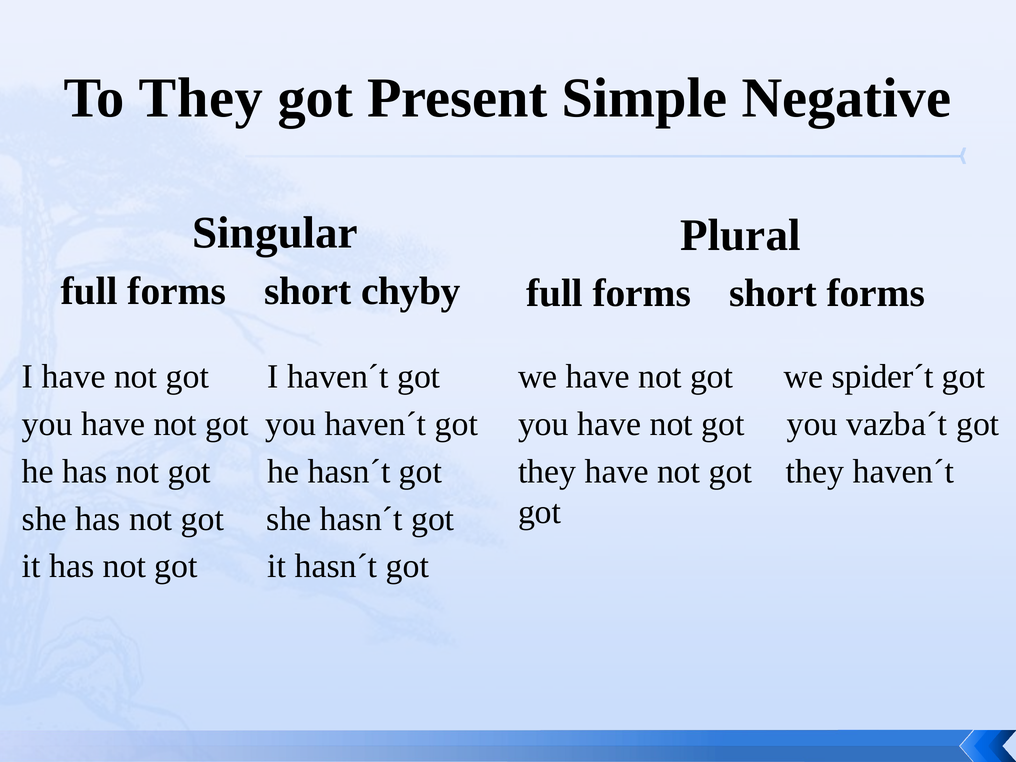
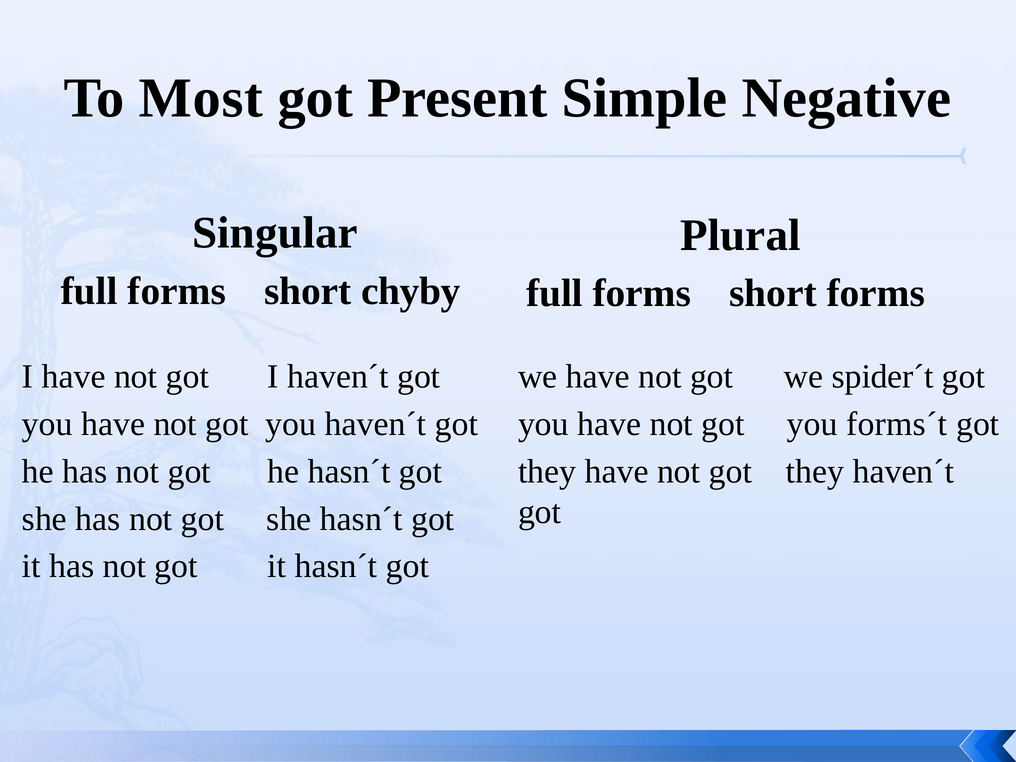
To They: They -> Most (201, 98)
vazba´t: vazba´t -> forms´t (897, 424)
